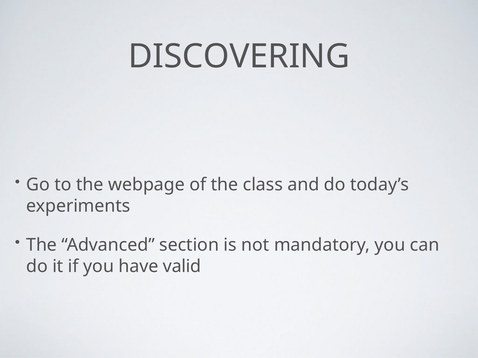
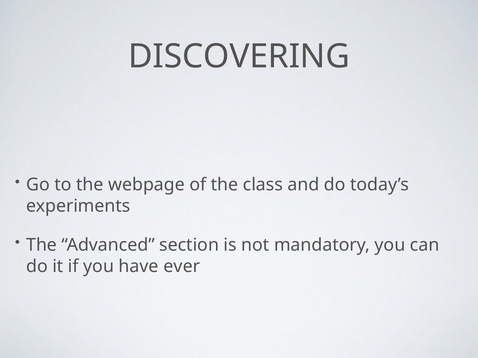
valid: valid -> ever (182, 267)
